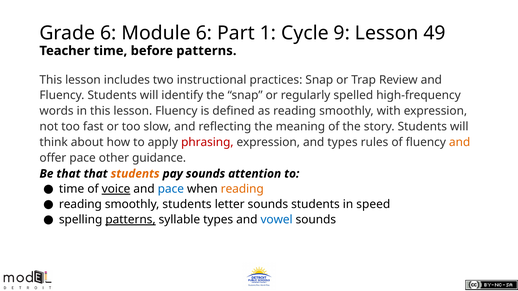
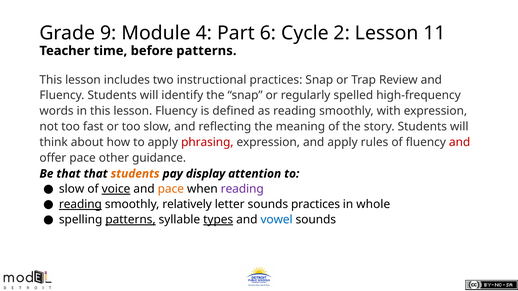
Grade 6: 6 -> 9 (108, 33)
Module 6: 6 -> 4 (204, 33)
1: 1 -> 6 (268, 33)
9: 9 -> 2 (342, 33)
49: 49 -> 11 (435, 33)
and types: types -> apply (343, 143)
and colour: orange -> red (460, 143)
pay sounds: sounds -> display (206, 174)
time: time -> slow (72, 189)
pace colour: blue -> orange (171, 189)
reading colour: orange -> purple (242, 189)
reading underline: none -> present (80, 205)
smoothly students: students -> relatively (187, 205)
sounds students: students -> practices (316, 205)
speed: speed -> whole (373, 205)
types underline: none -> present (218, 220)
